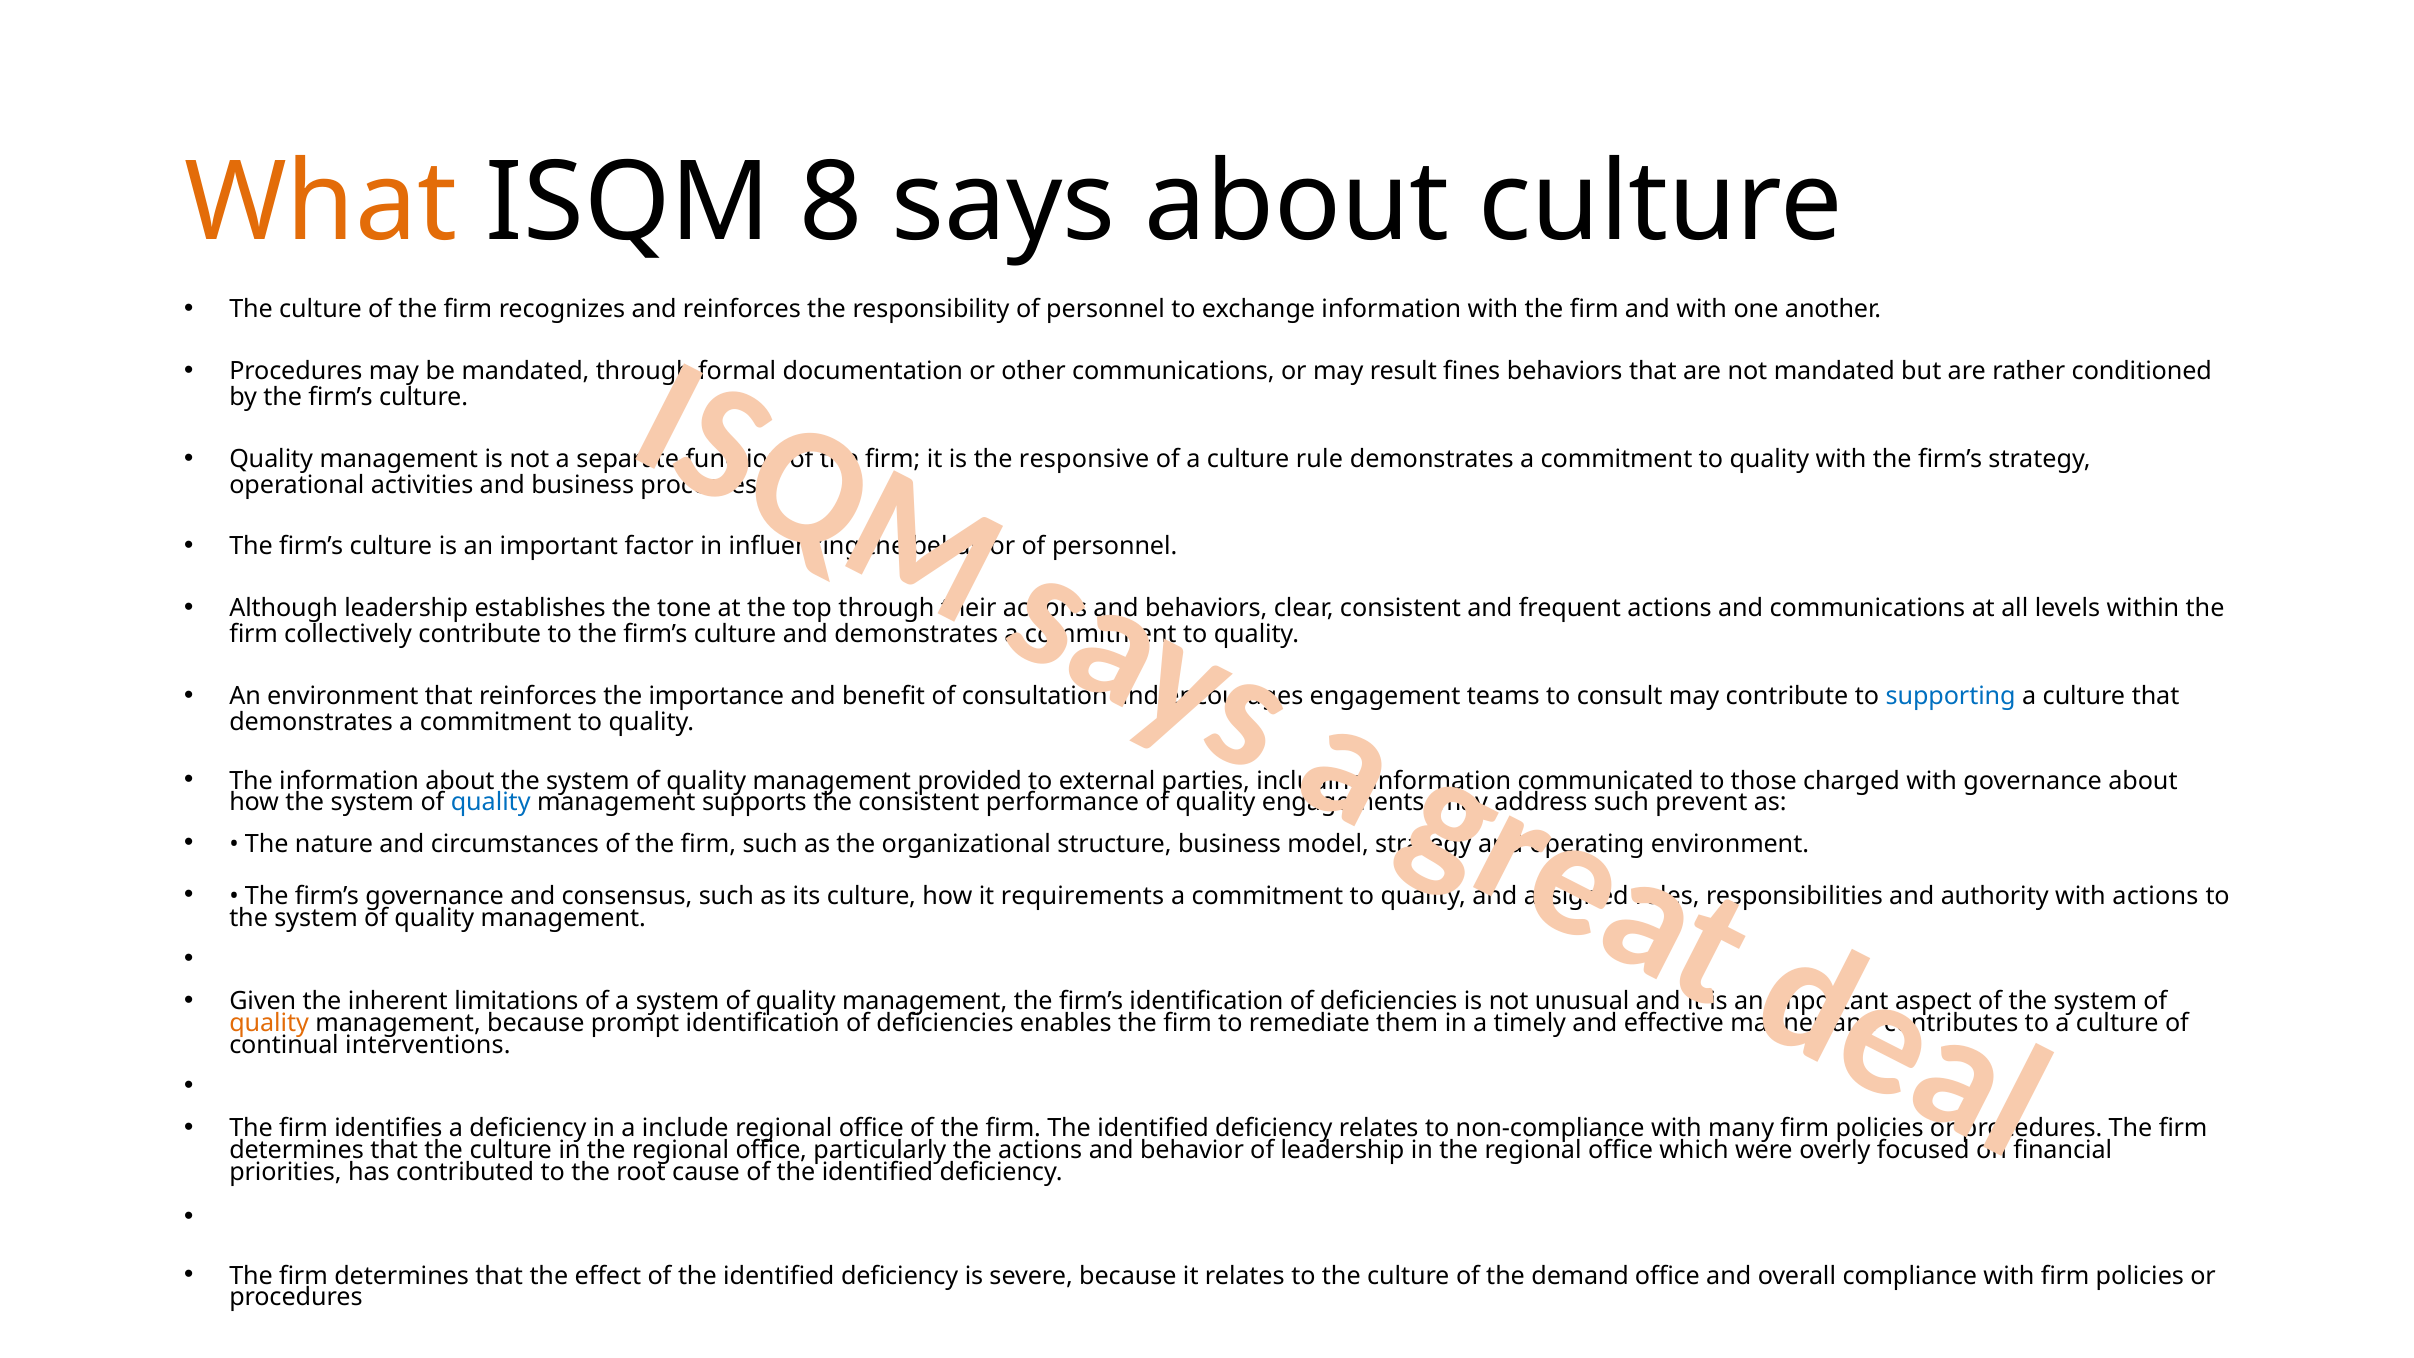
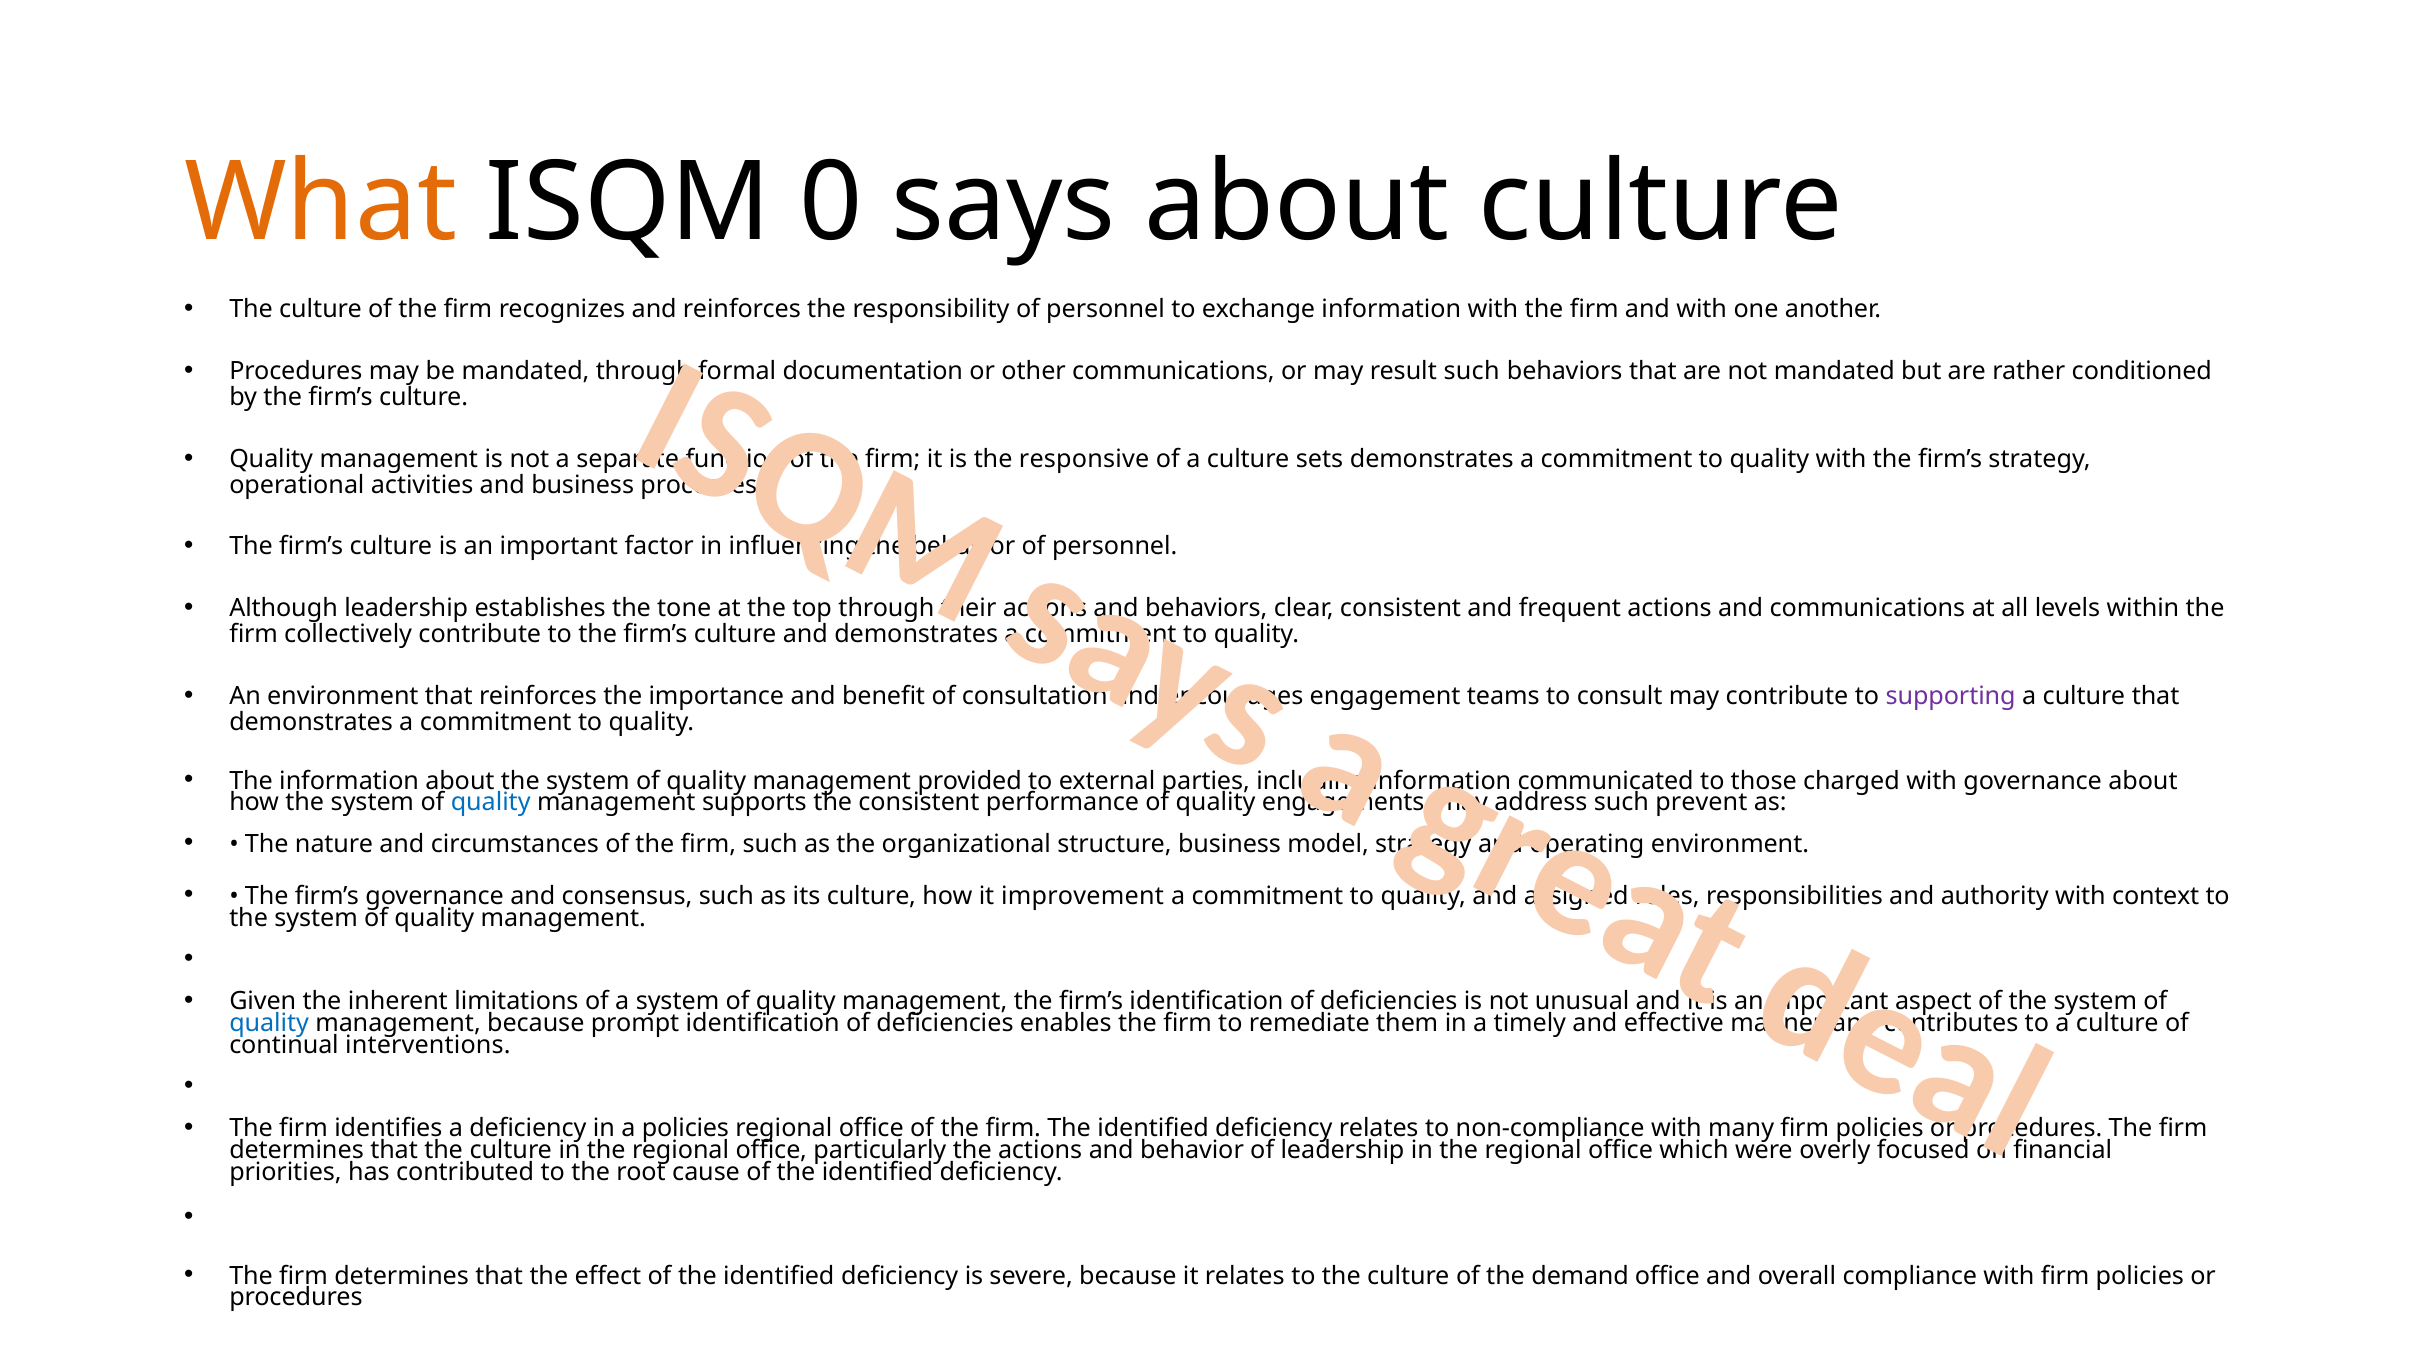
8: 8 -> 0 (831, 203)
result fines: fines -> such (1472, 371)
rule: rule -> sets (1320, 459)
supporting colour: blue -> purple (1951, 696)
requirements: requirements -> improvement (1083, 896)
with actions: actions -> context (2156, 896)
quality colour: orange -> blue (269, 1023)
a include: include -> policies (685, 1129)
